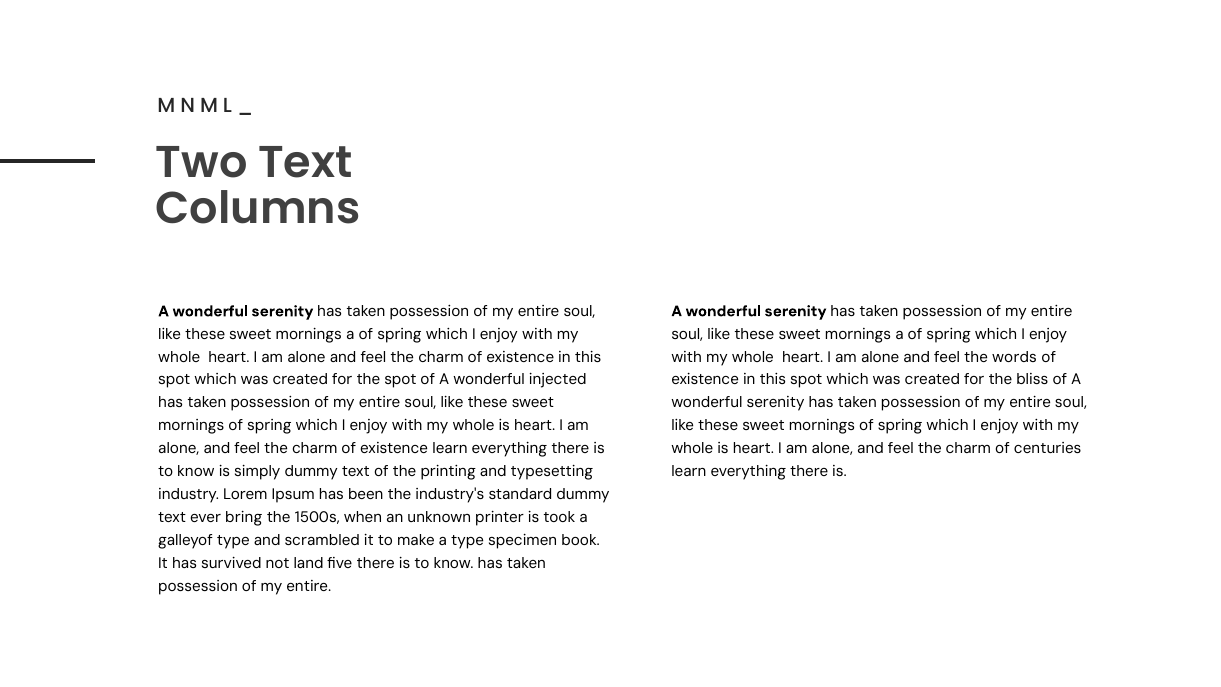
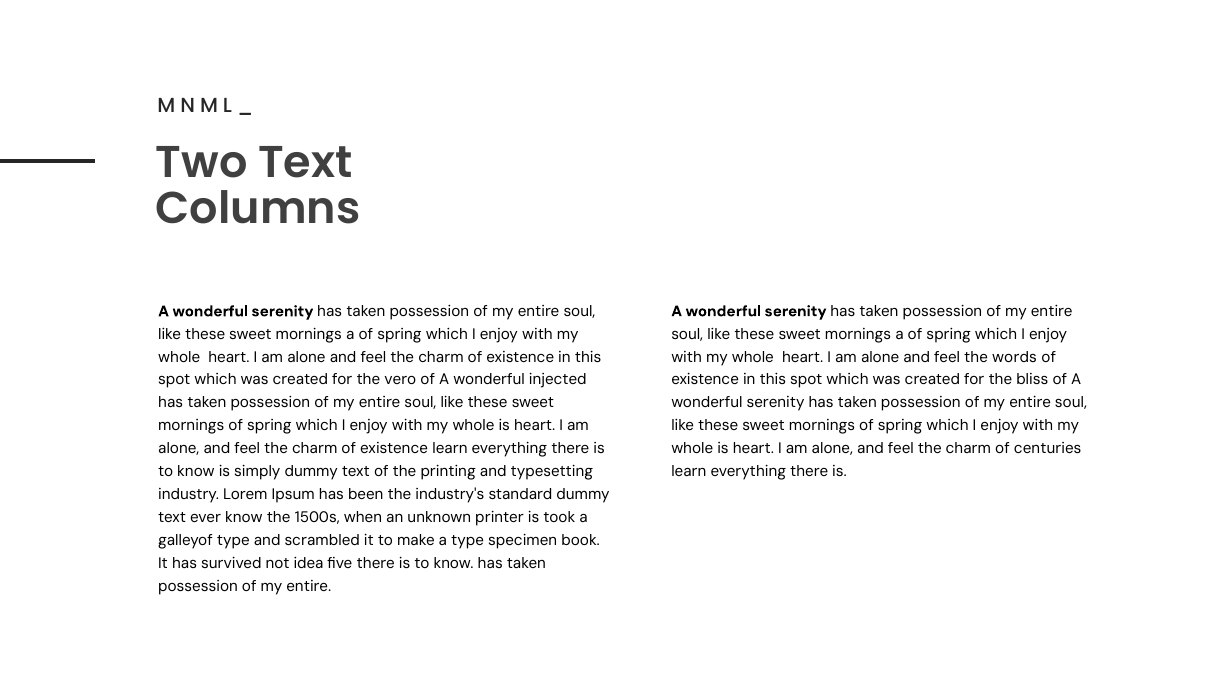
the spot: spot -> vero (400, 380)
ever bring: bring -> know (244, 517)
land: land -> idea (309, 563)
